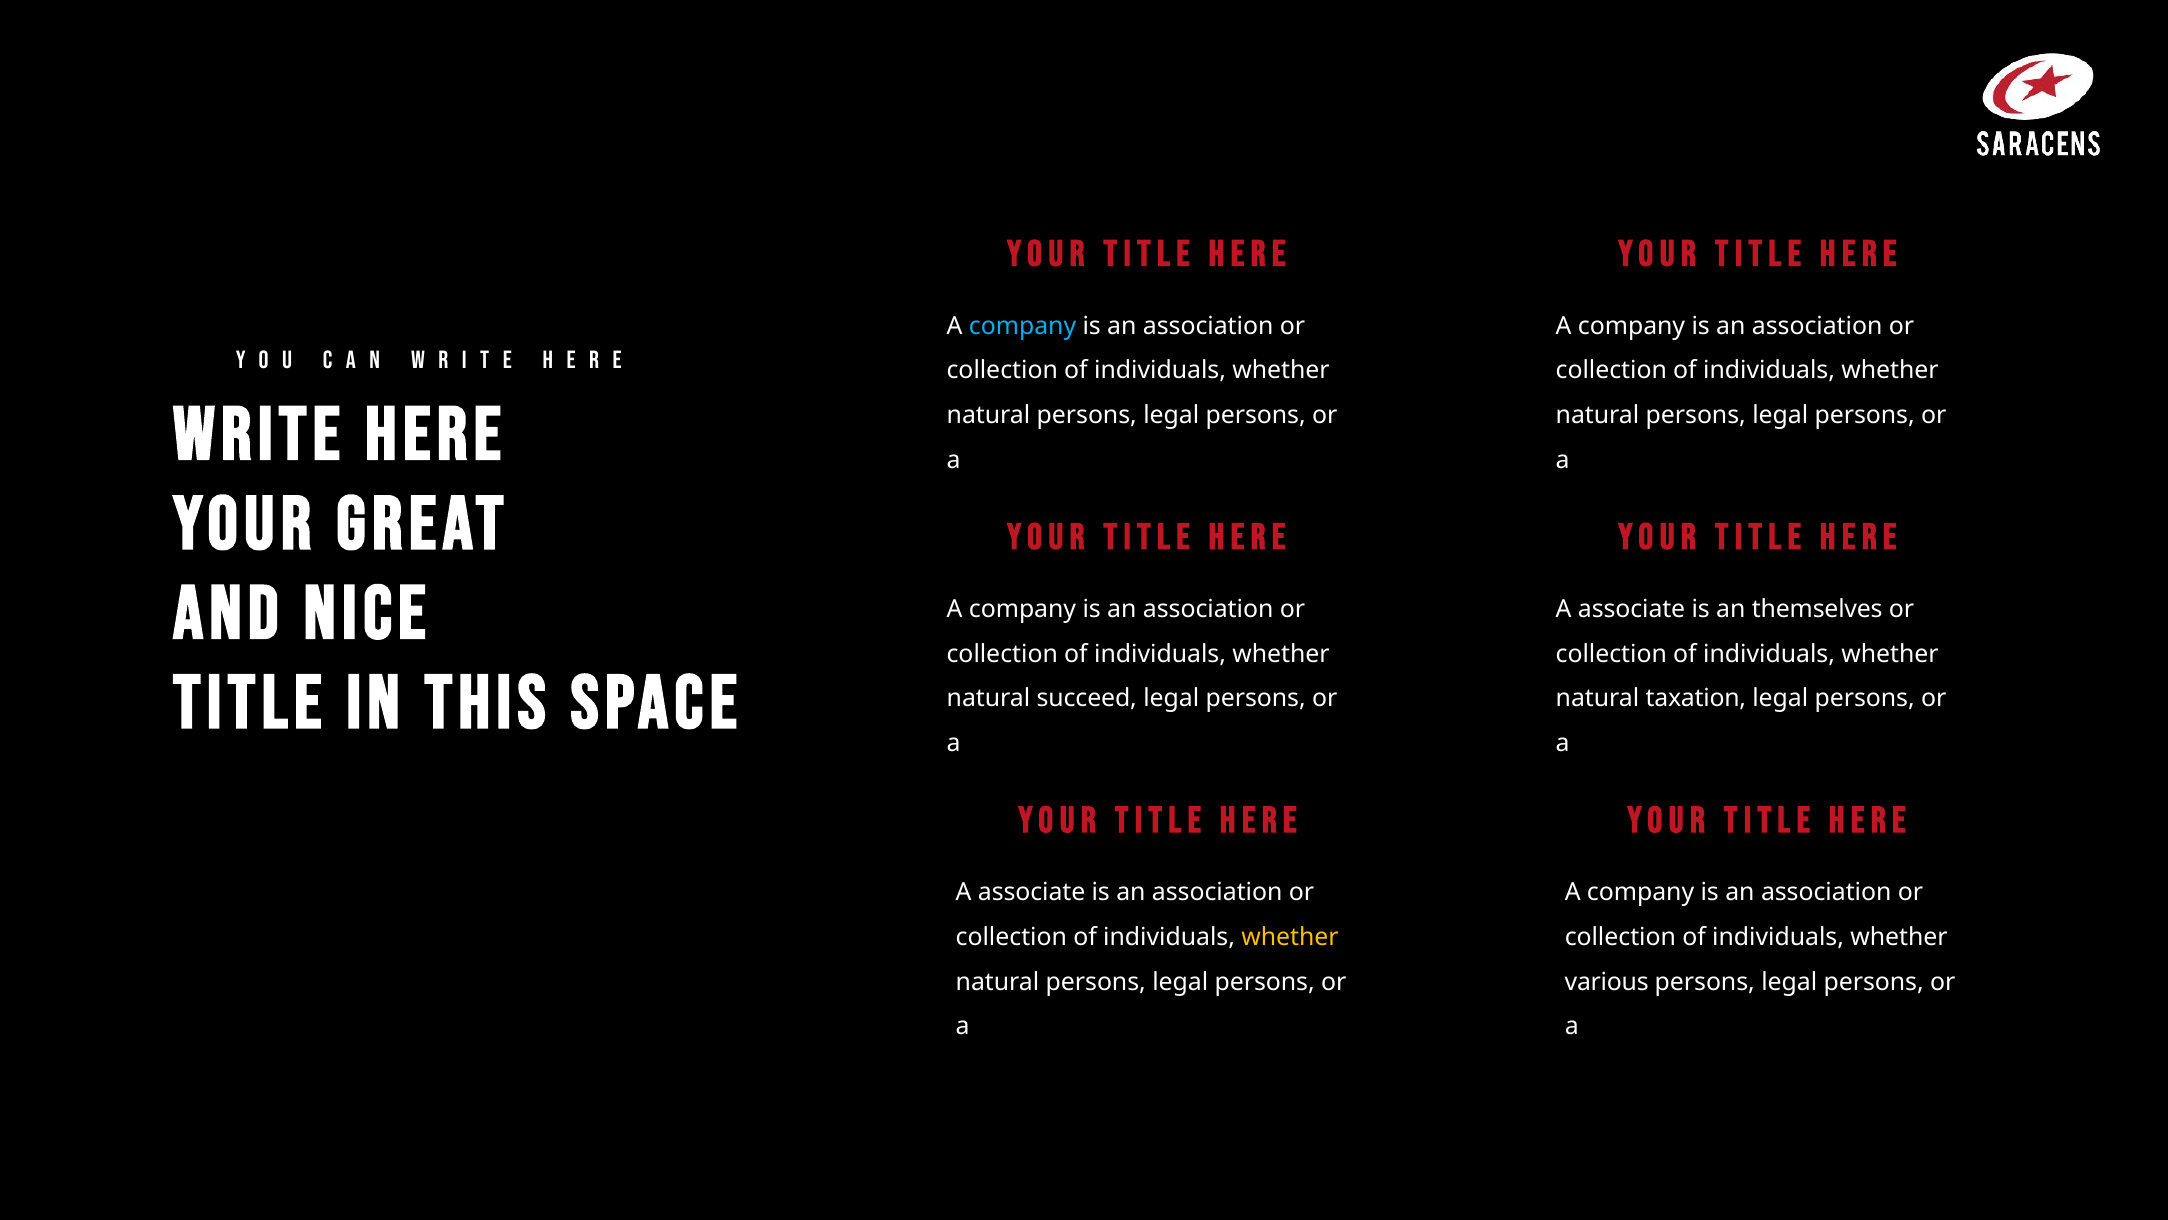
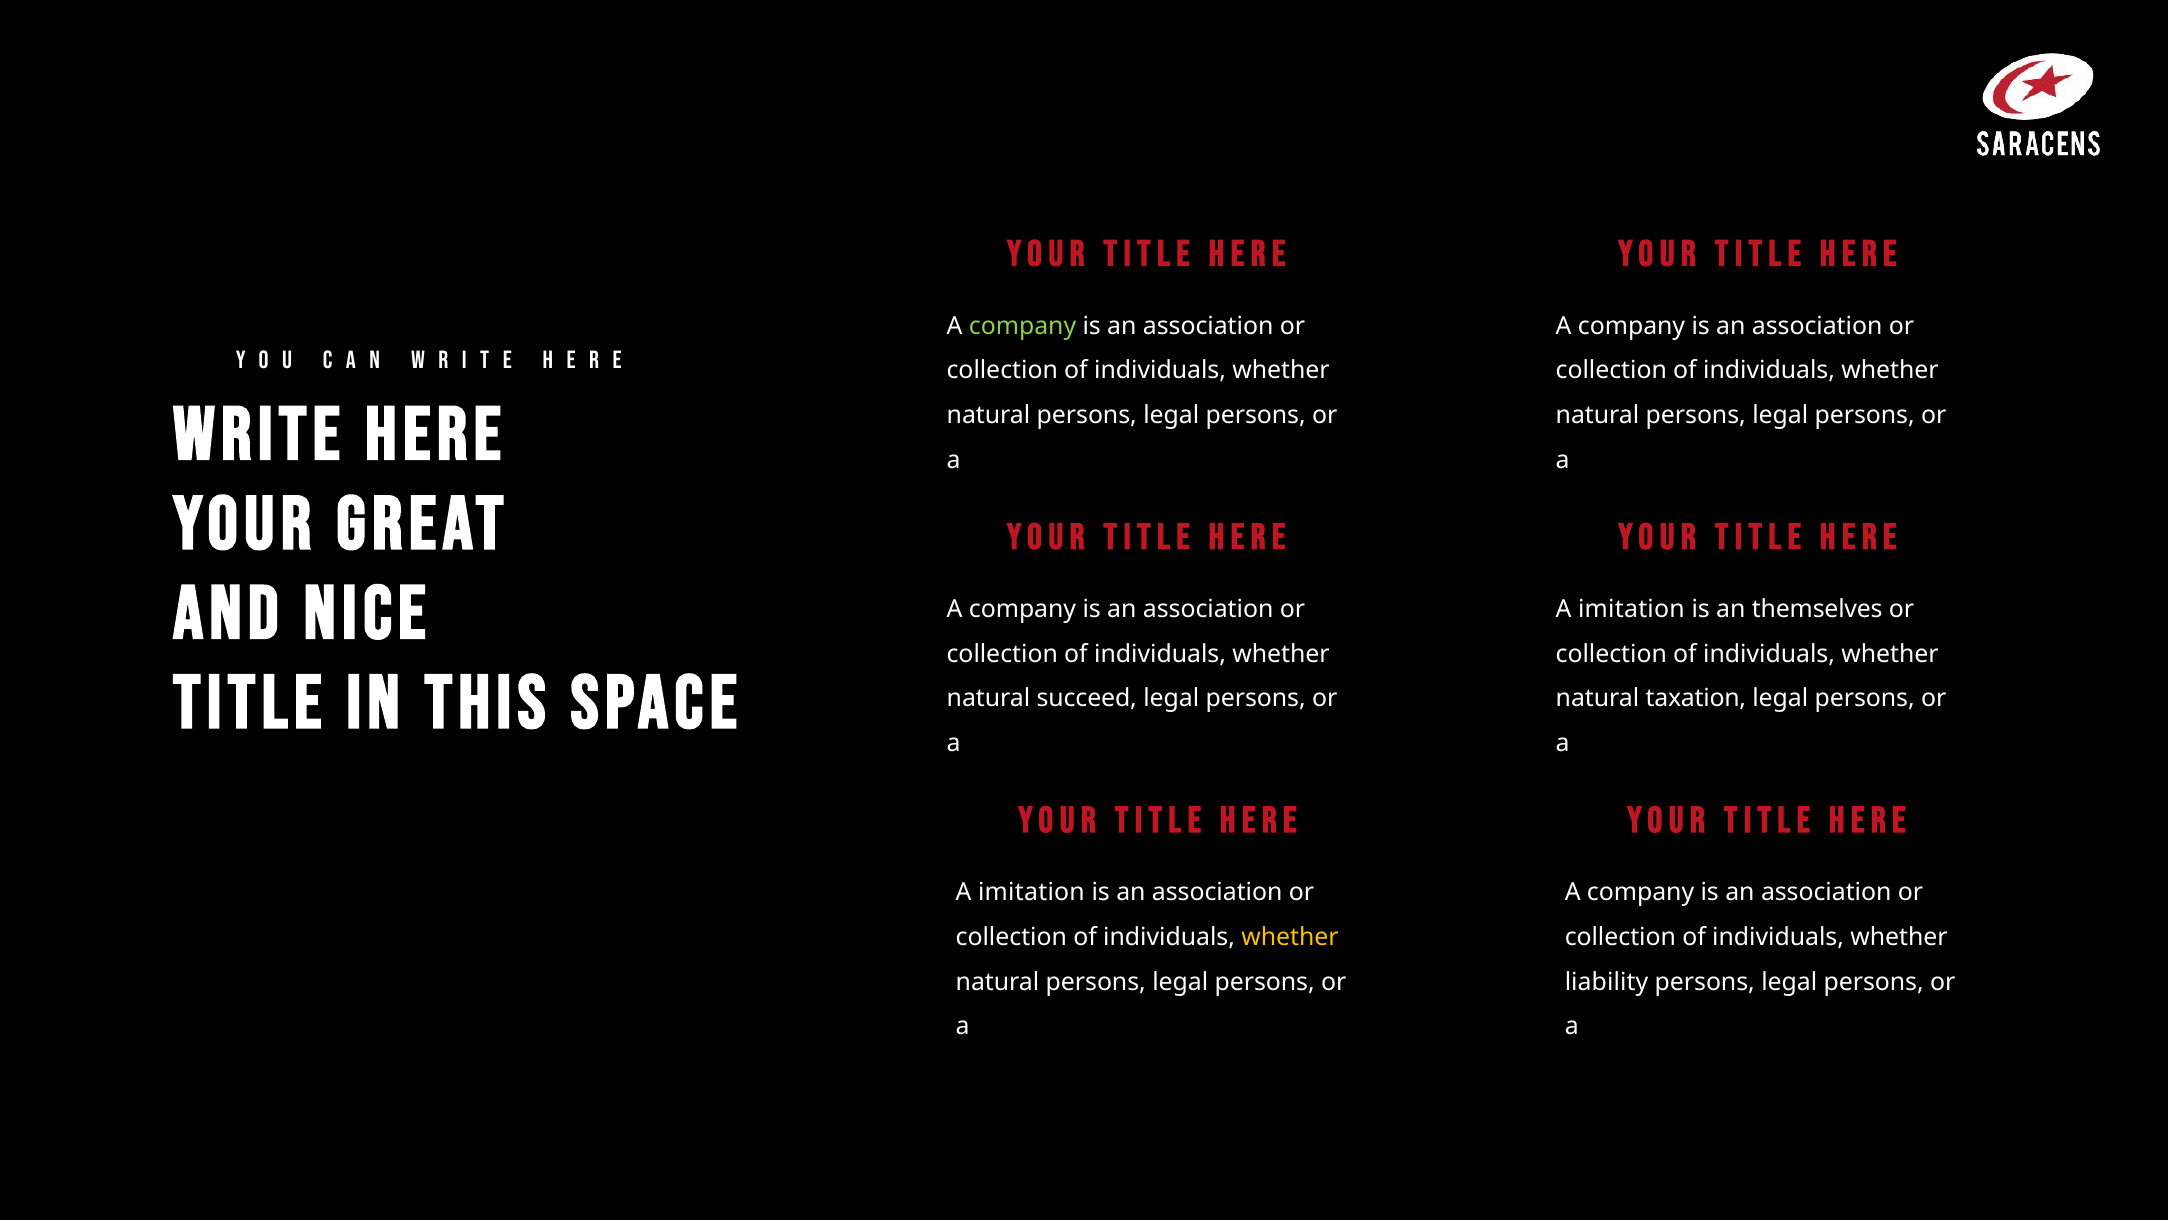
company colour: light blue -> light green (1023, 326)
associate: associate -> imitation (1631, 609)
associate: associate -> imitation (1031, 892)
various: various -> liability (1606, 982)
